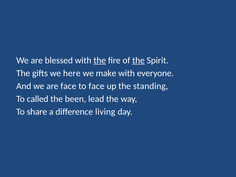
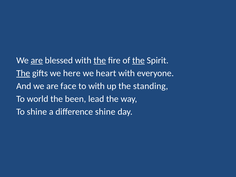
are underline: none -> present (37, 60)
The underline: none -> present (23, 73)
make: make -> heart (106, 73)
to face: face -> with (97, 86)
called: called -> world (38, 99)
To share: share -> shine (37, 112)
difference living: living -> shine (105, 112)
